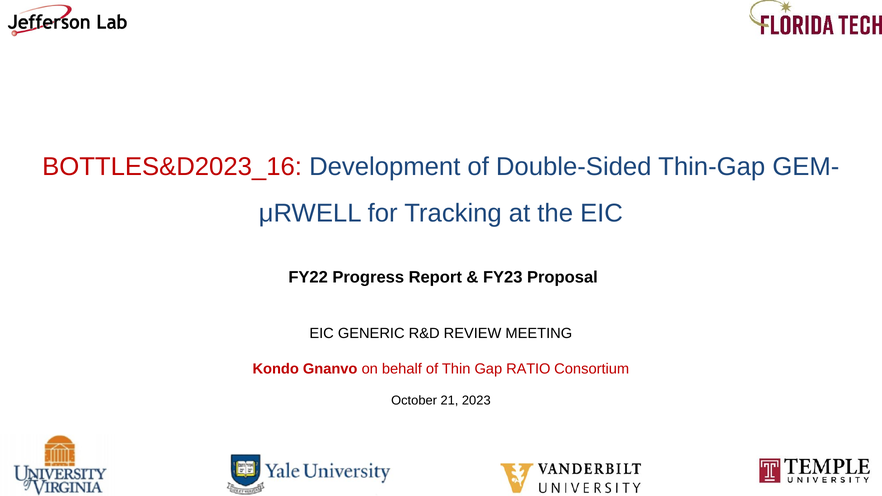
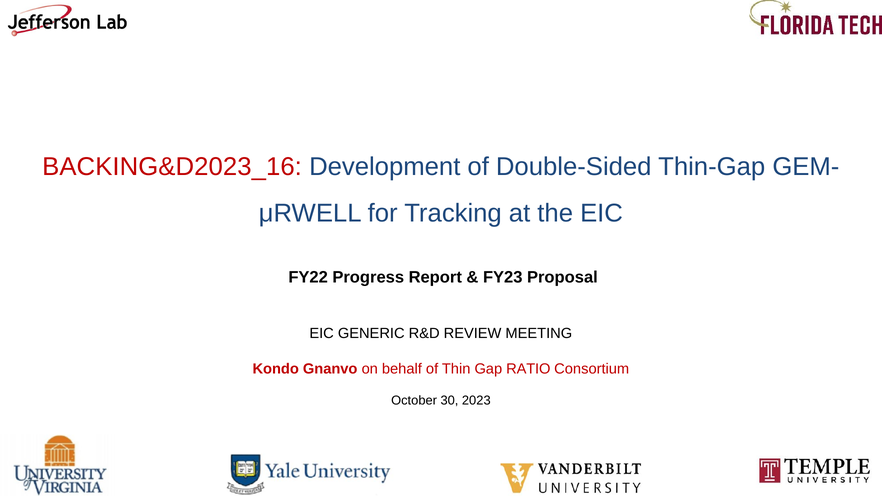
BOTTLES&D2023_16: BOTTLES&D2023_16 -> BACKING&D2023_16 (172, 167)
21: 21 -> 30 (449, 401)
